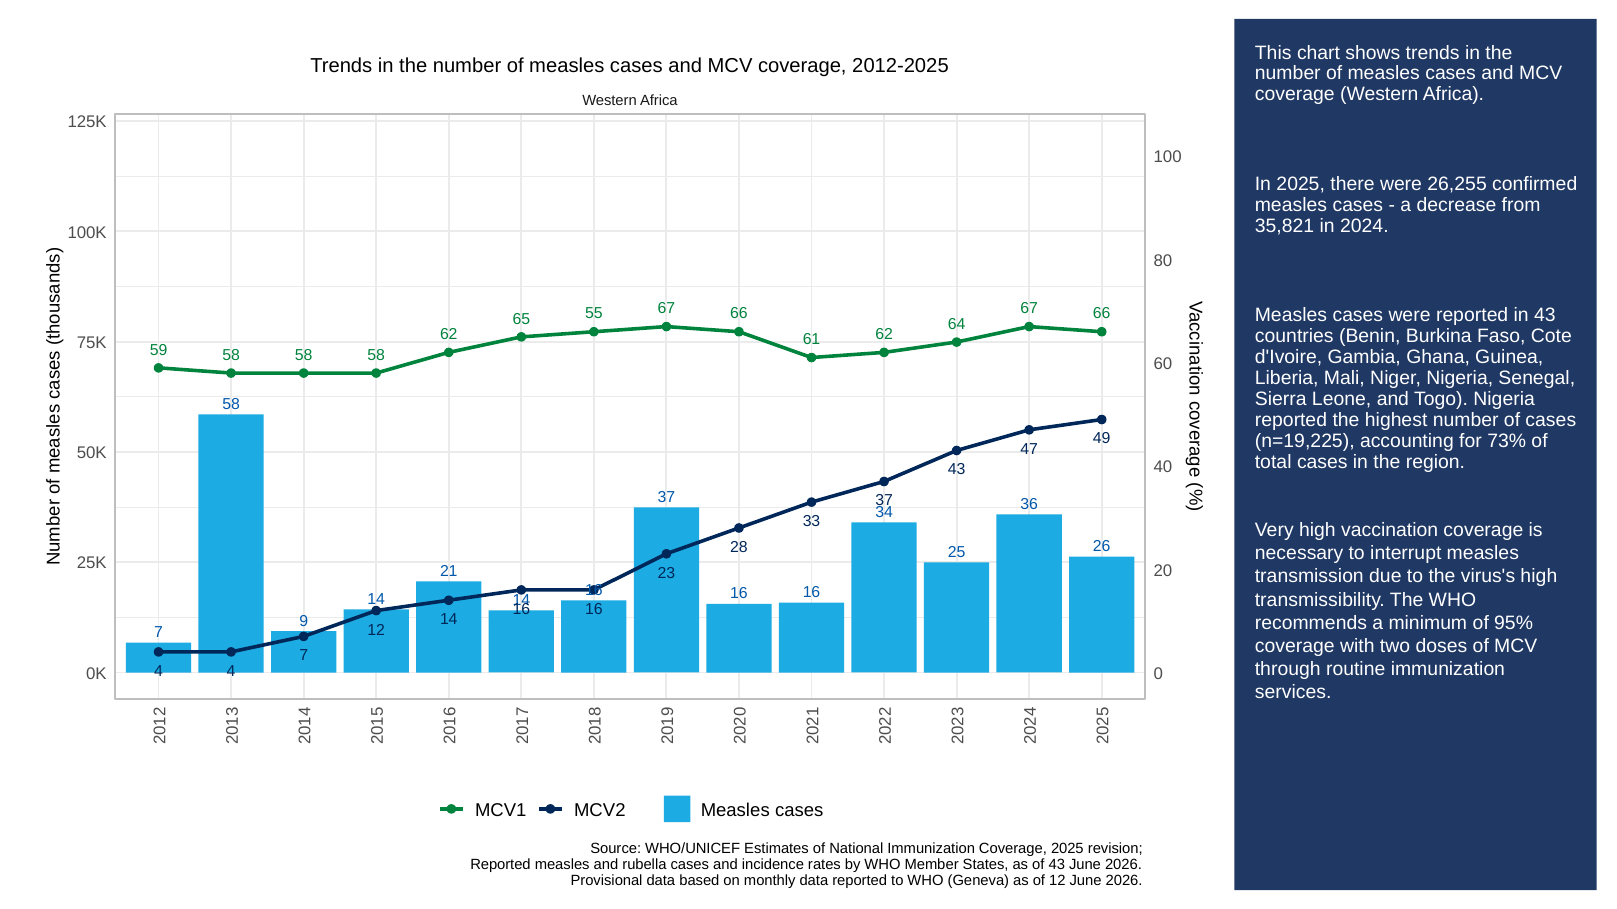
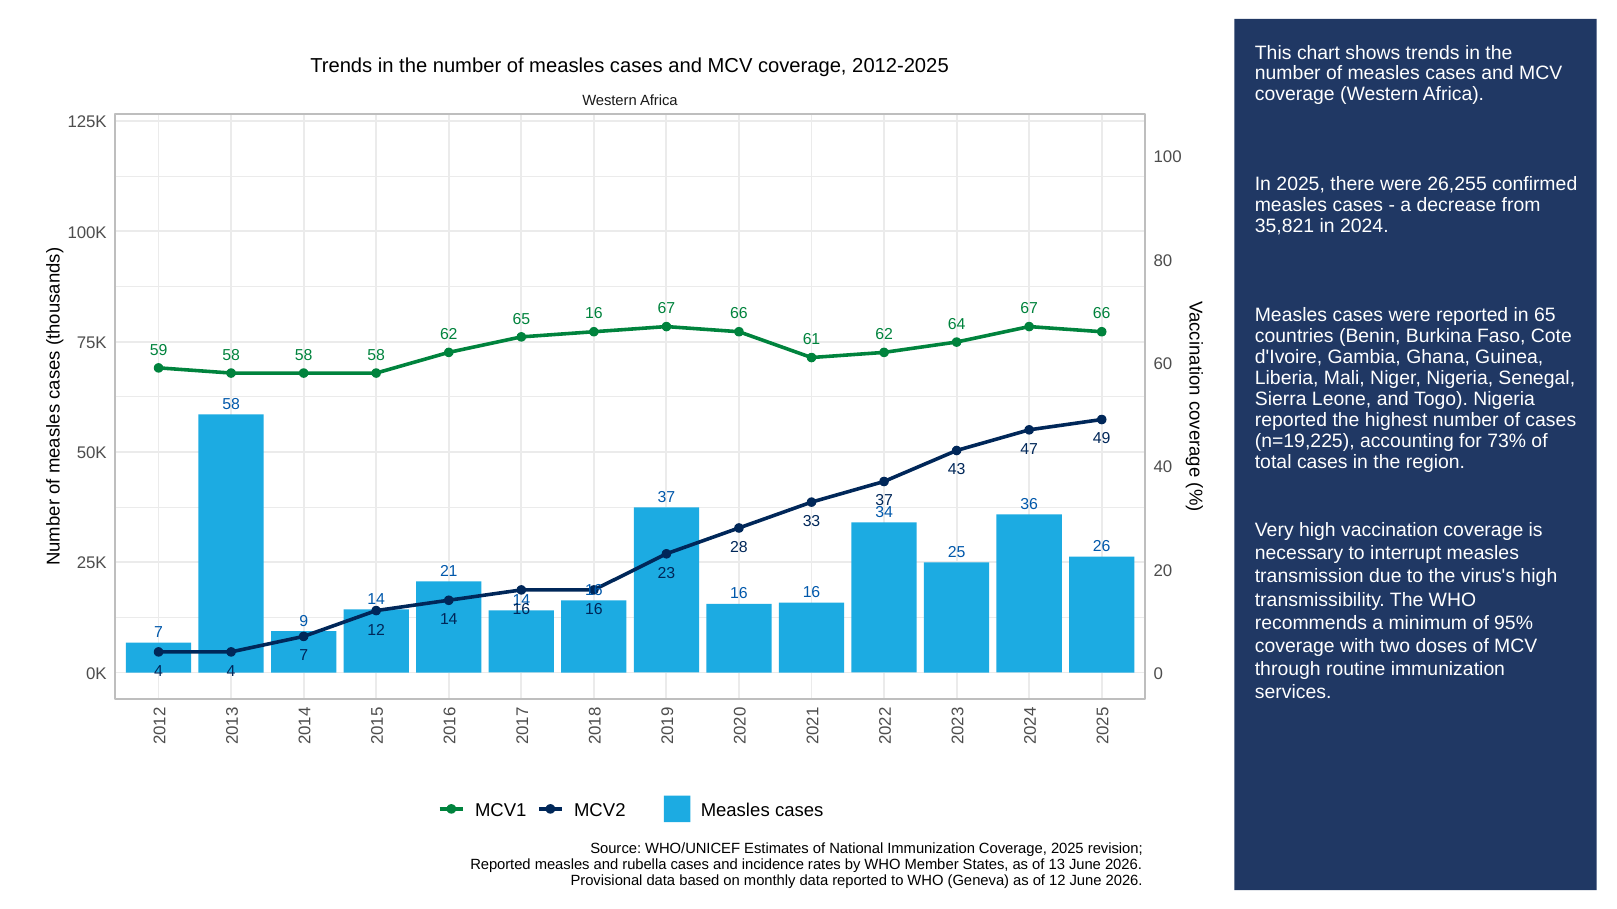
in 43: 43 -> 65 (1545, 316)
65 55: 55 -> 16 (594, 314)
of 43: 43 -> 13 (1057, 865)
